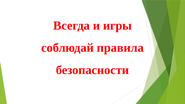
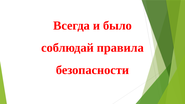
игры: игры -> было (117, 26)
